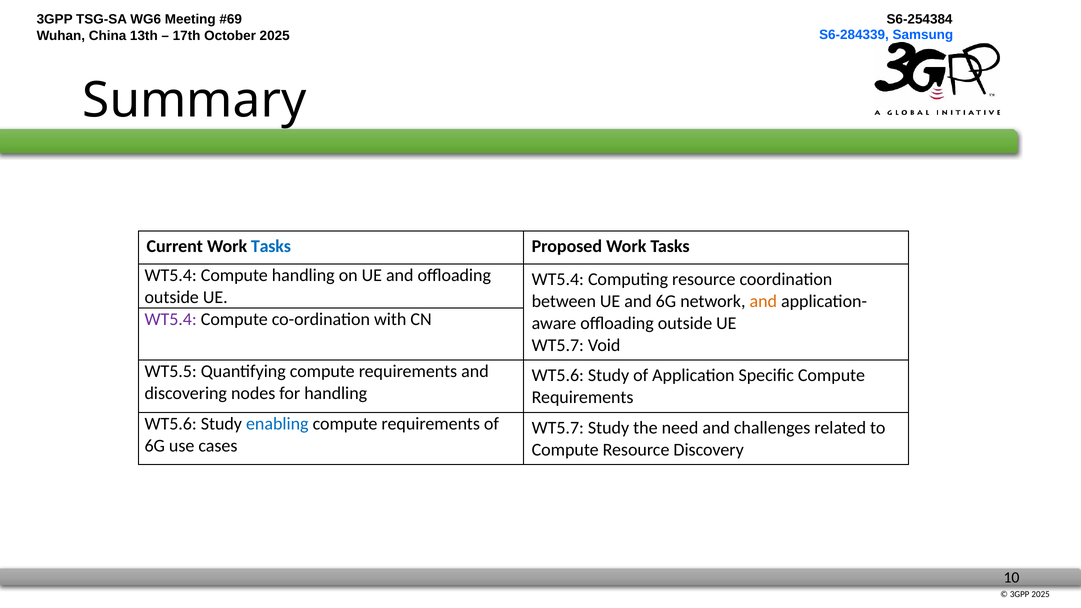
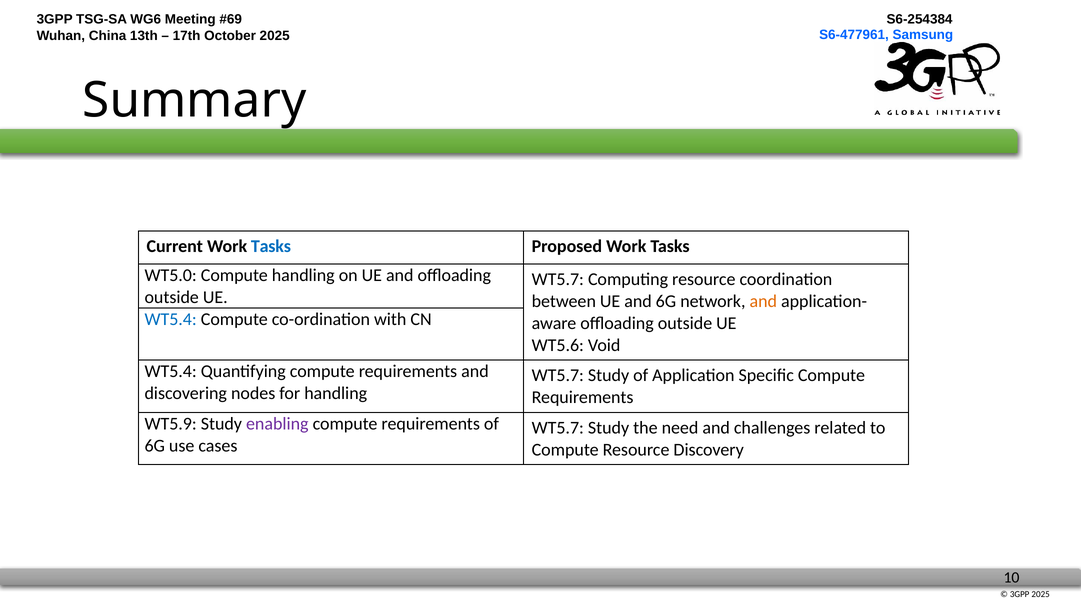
S6-284339: S6-284339 -> S6-477961 (854, 35)
WT5.4: WT5.4 -> WT5.0 (171, 275)
WT5.4: WT5.4 -> WT5.7 (558, 279)
WT5.4 colour: purple -> blue (171, 319)
WT5.7: WT5.7 -> WT5.6 (558, 345)
WT5.5: WT5.5 -> WT5.4 (171, 371)
WT5.6: WT5.6 -> WT5.7 (558, 376)
WT5.6: WT5.6 -> WT5.9 (171, 424)
enabling colour: blue -> purple (277, 424)
